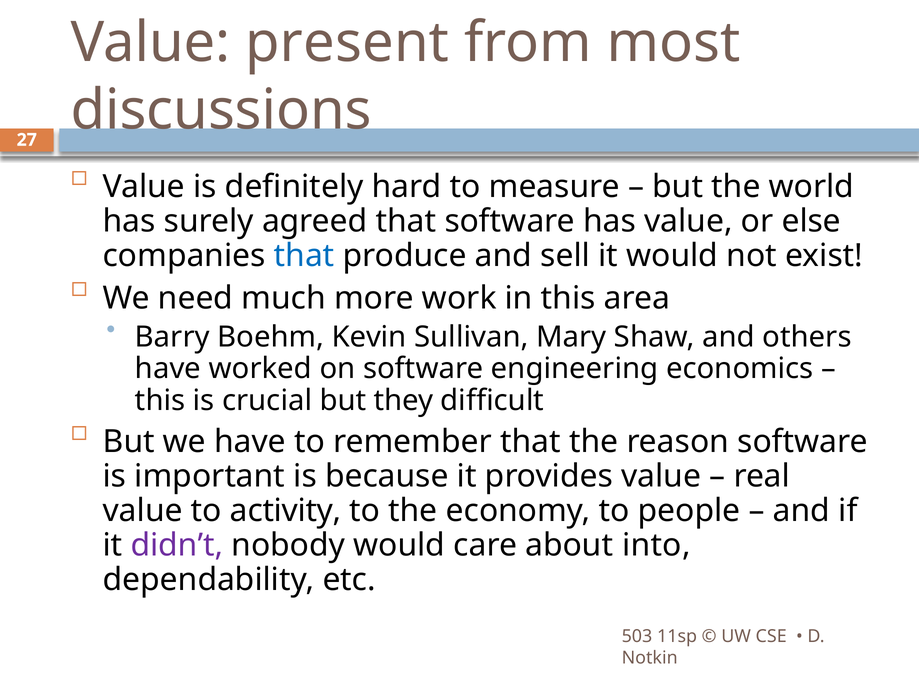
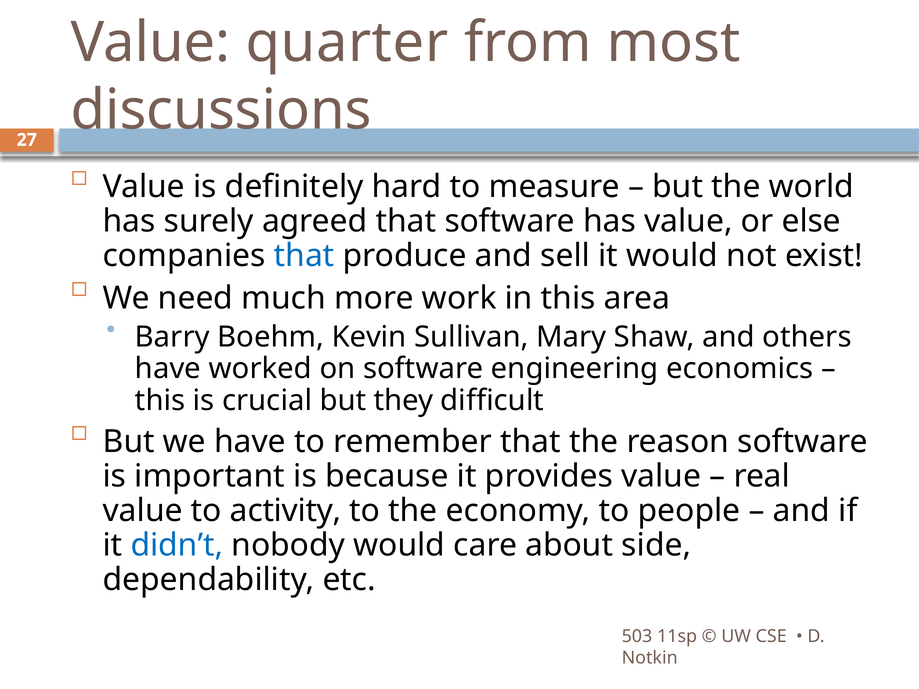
present: present -> quarter (347, 43)
didn’t colour: purple -> blue (177, 545)
into: into -> side (656, 545)
